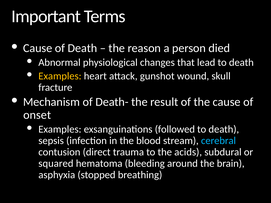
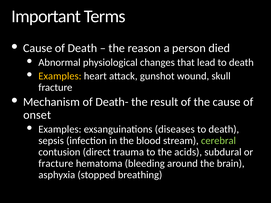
followed: followed -> diseases (175, 129)
cerebral colour: light blue -> light green (218, 141)
squared: squared -> fracture (56, 164)
